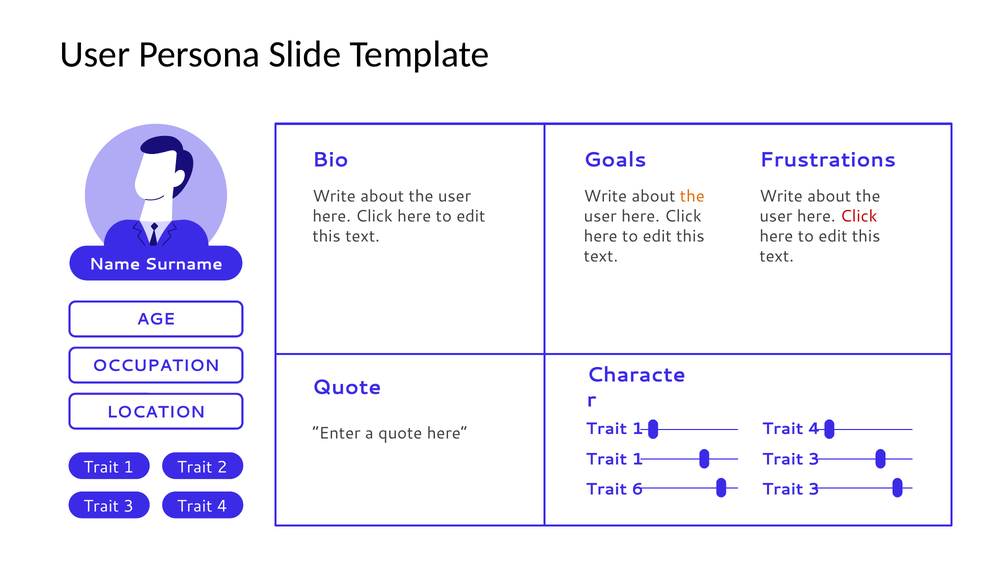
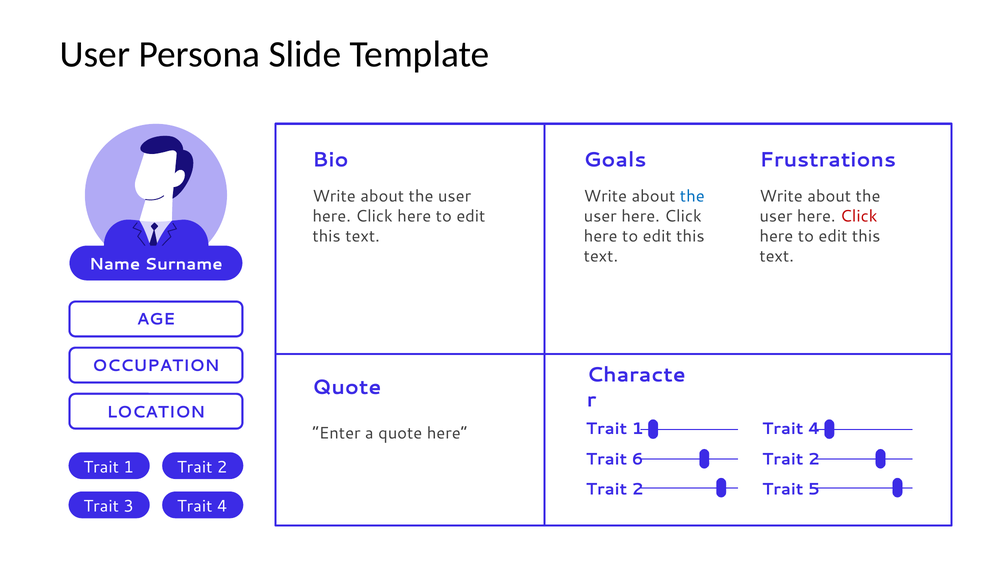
the colour: orange -> blue (692, 196)
1: 1 -> 6 (638, 459)
3: 3 -> 2 (814, 459)
6: 6 -> 2 (638, 489)
3: 3 -> 5 (814, 489)
